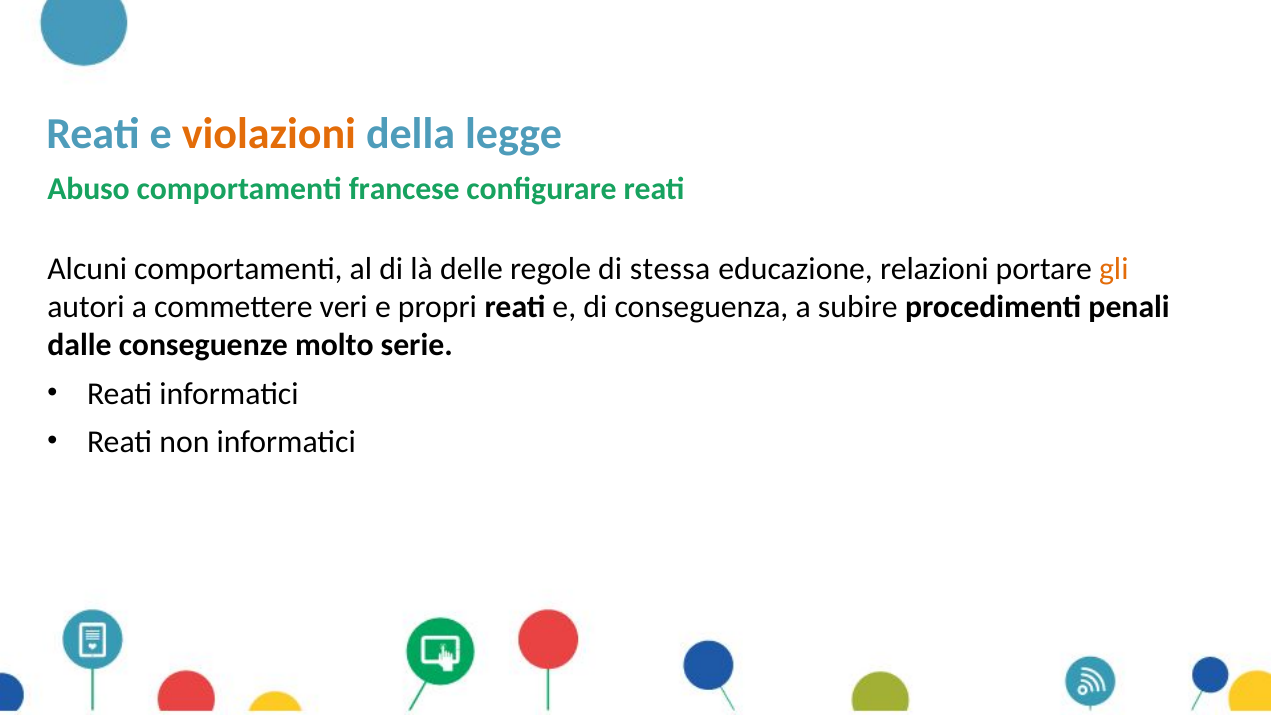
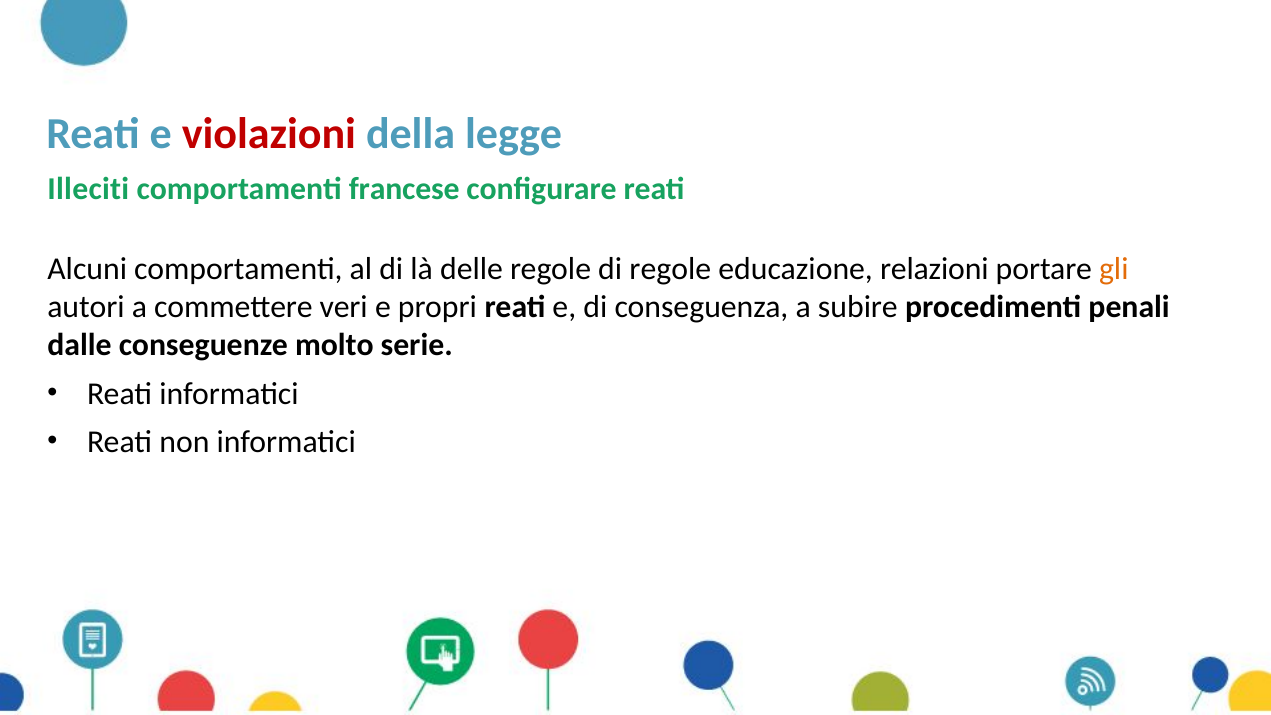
violazioni colour: orange -> red (269, 134)
Abuso: Abuso -> Illeciti (88, 189)
di stessa: stessa -> regole (670, 269)
